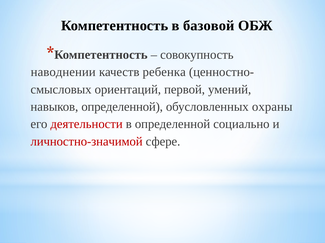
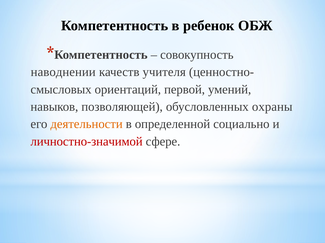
базовой: базовой -> ребенок (209, 26)
ребенка: ребенка -> учителя (164, 72)
навыков определенной: определенной -> позволяющей (122, 107)
деятельности colour: red -> orange (87, 124)
